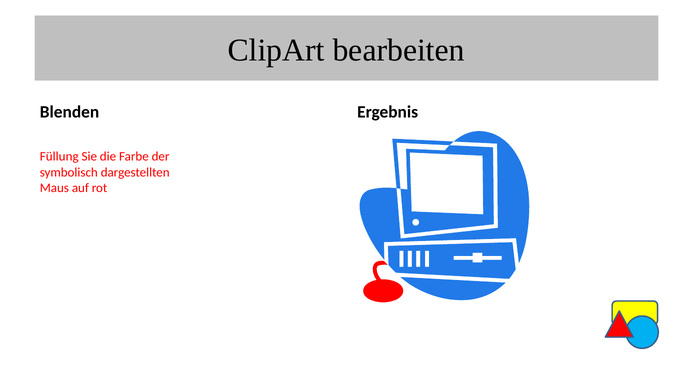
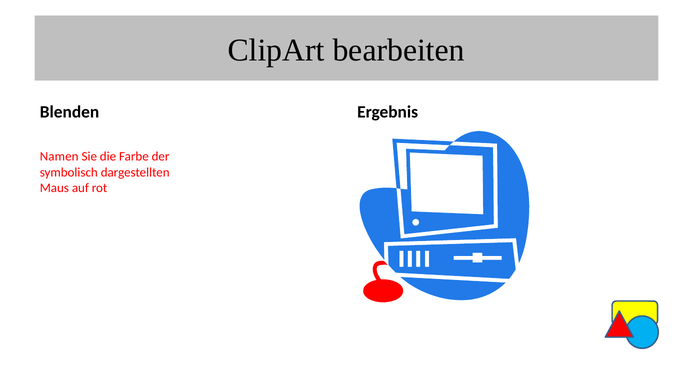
Füllung: Füllung -> Namen (59, 157)
